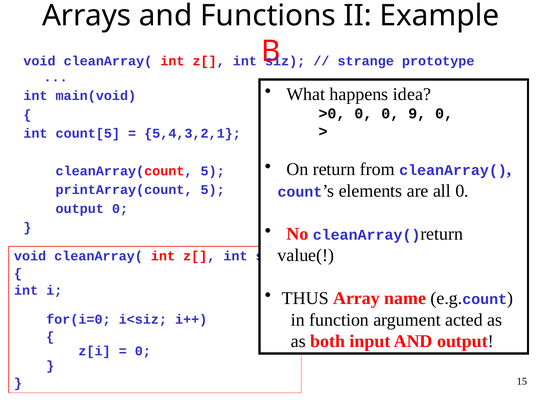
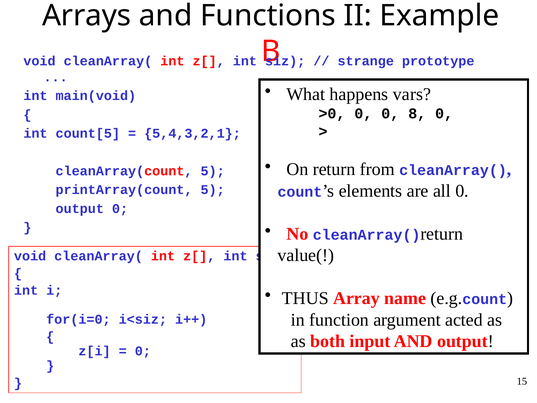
idea: idea -> vars (412, 94)
9: 9 -> 8 (417, 114)
